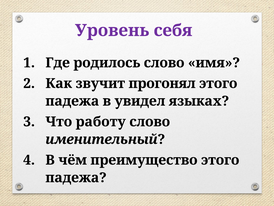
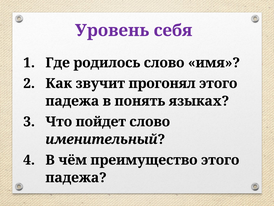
увидел: увидел -> понять (140, 101)
работу: работу -> пойдет (101, 121)
